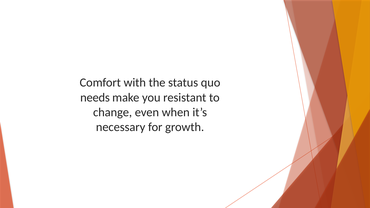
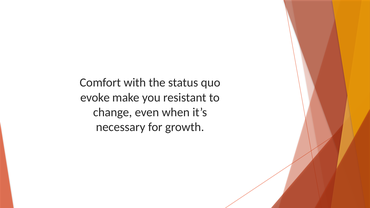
needs: needs -> evoke (95, 98)
